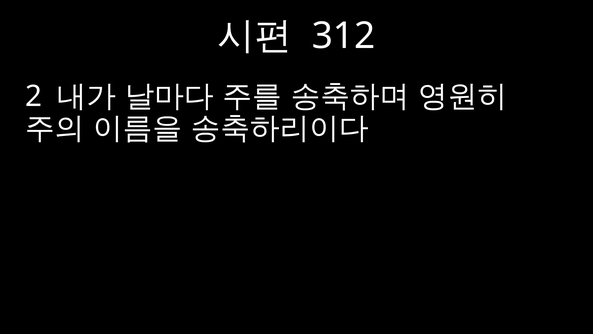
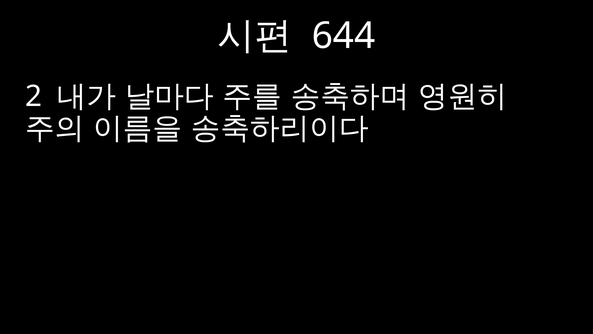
312: 312 -> 644 (344, 36)
